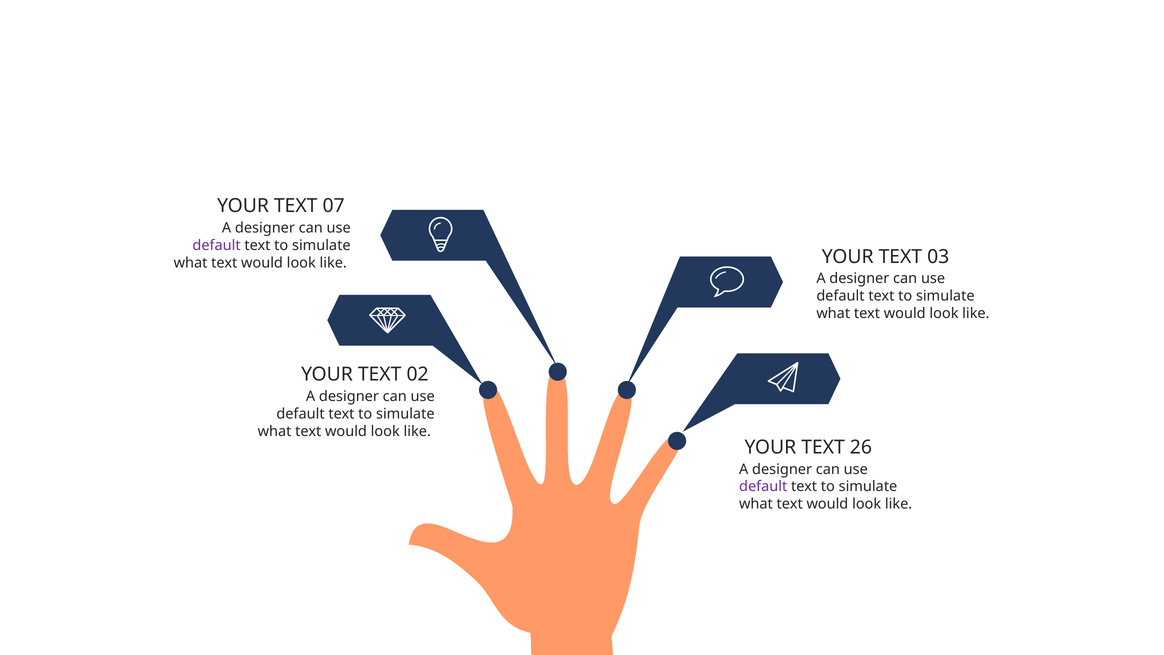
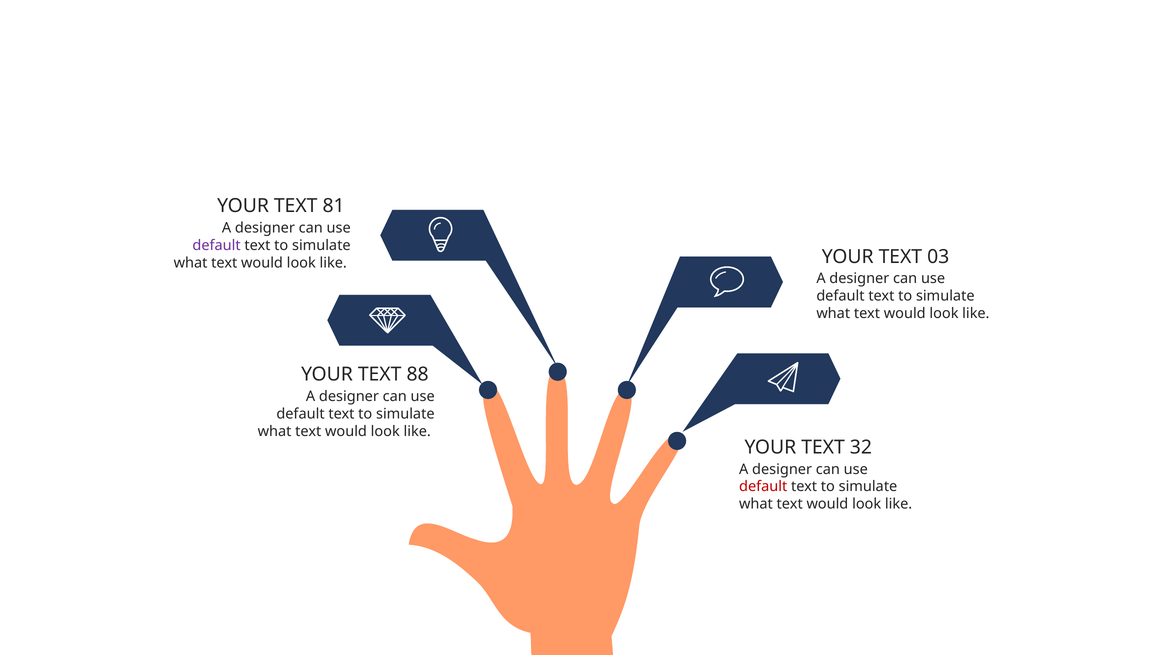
07: 07 -> 81 (334, 206)
02: 02 -> 88 (418, 374)
26: 26 -> 32 (861, 447)
default colour: purple -> red (763, 486)
